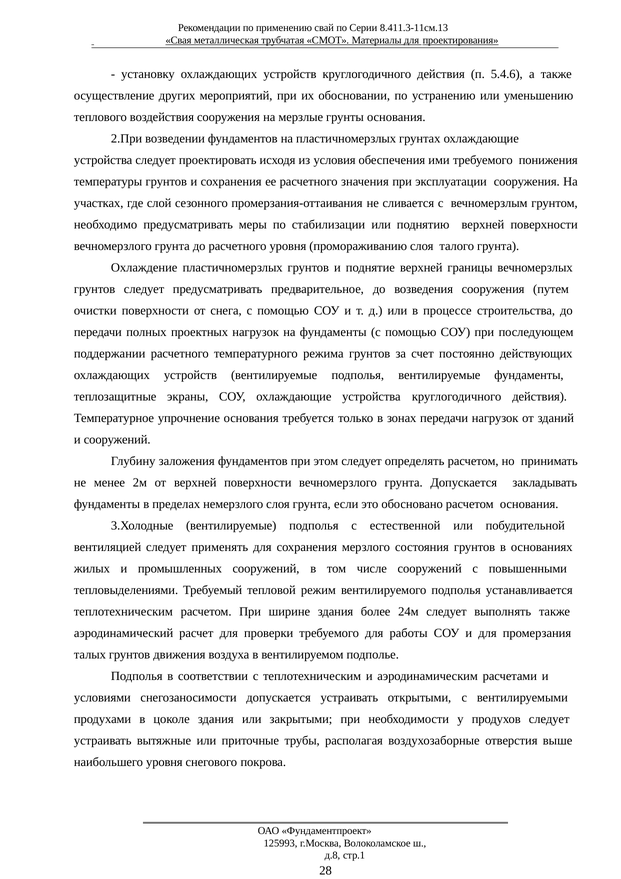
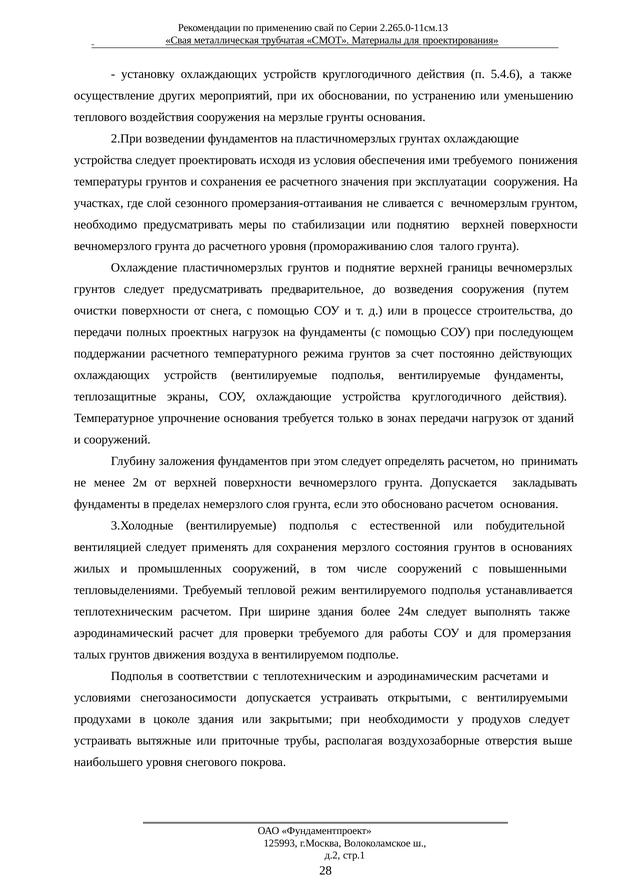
8.411.3-11см.13: 8.411.3-11см.13 -> 2.265.0-11см.13 (414, 28)
д.8: д.8 -> д.2 (332, 856)
